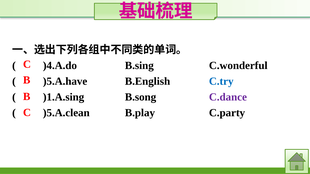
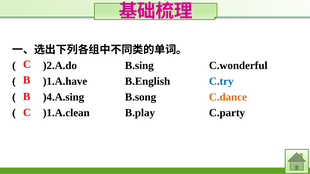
)4.A.do: )4.A.do -> )2.A.do (60, 66)
)5.A.have: )5.A.have -> )1.A.have (65, 81)
)1.A.sing: )1.A.sing -> )4.A.sing (64, 97)
C.dance colour: purple -> orange (228, 97)
)5.A.clean: )5.A.clean -> )1.A.clean (66, 113)
